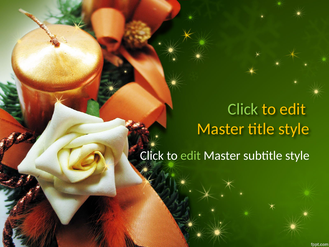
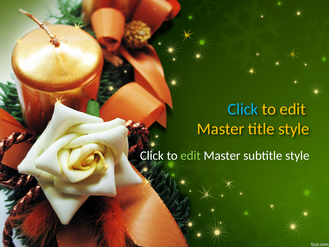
Click colour: light green -> light blue (243, 109)
